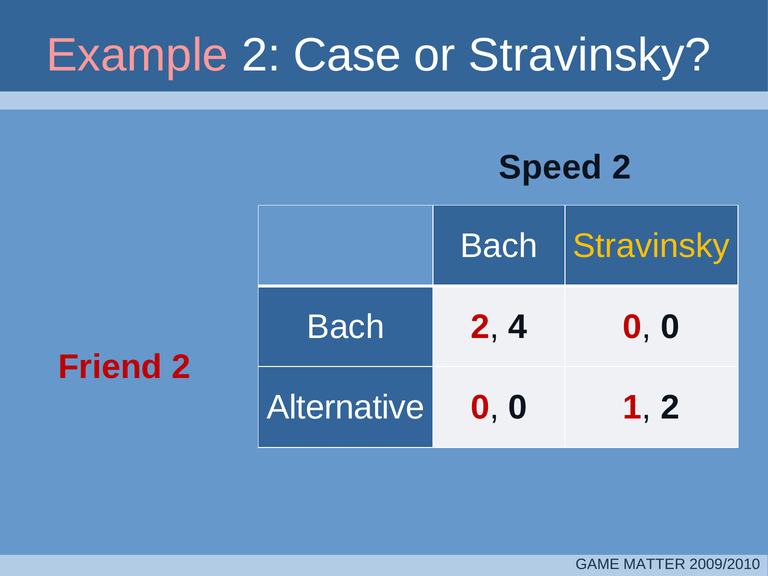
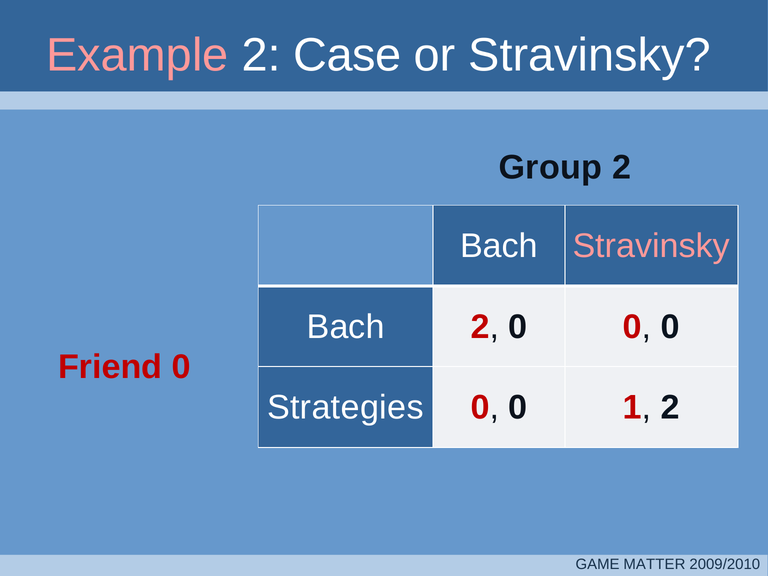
Speed: Speed -> Group (550, 167)
Stravinsky colour: yellow -> pink (651, 246)
2 4: 4 -> 0 (518, 327)
Friend 2: 2 -> 0 (181, 367)
Alternative: Alternative -> Strategies (345, 408)
